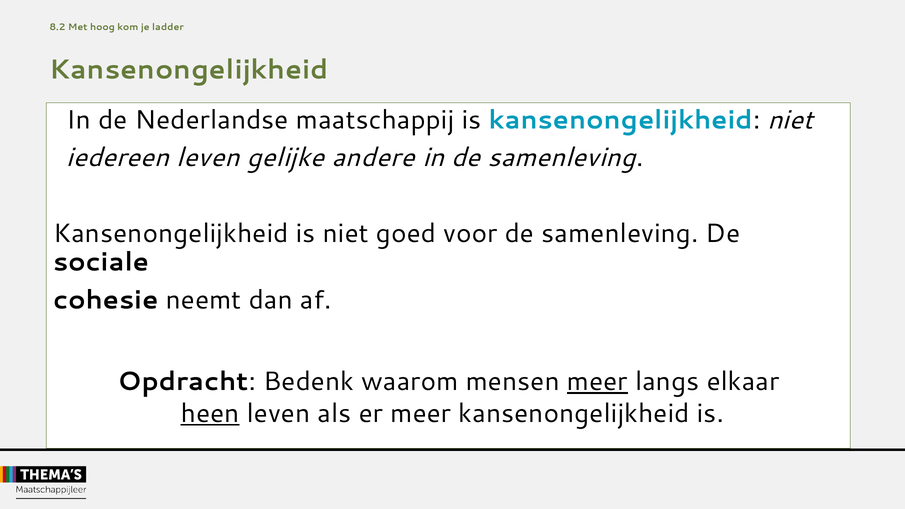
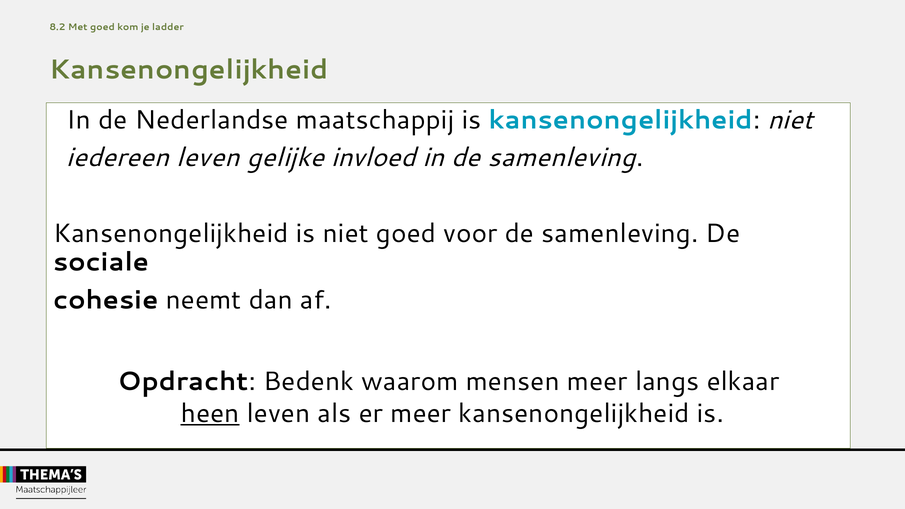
Met hoog: hoog -> goed (102, 27)
andere: andere -> invloed (373, 158)
meer underline: present -> none (597, 382)
